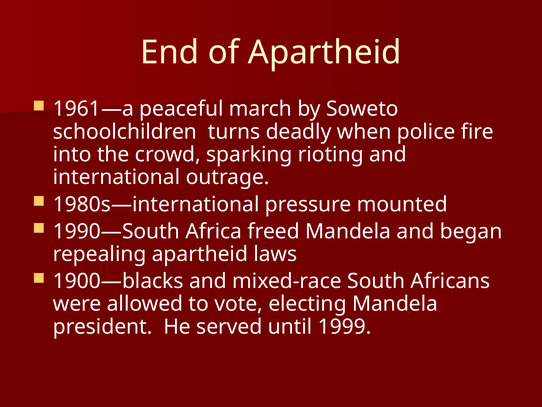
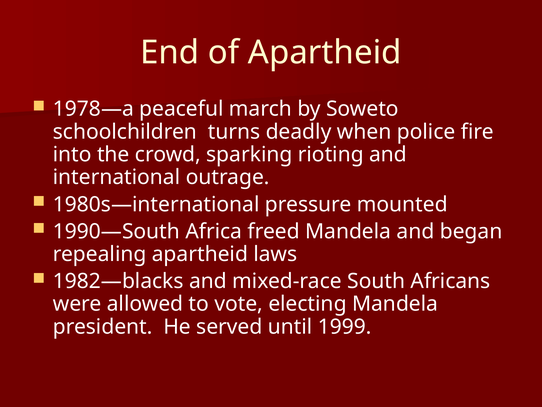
1961—a: 1961—a -> 1978—a (93, 109)
1900—blacks: 1900—blacks -> 1982—blacks (118, 281)
